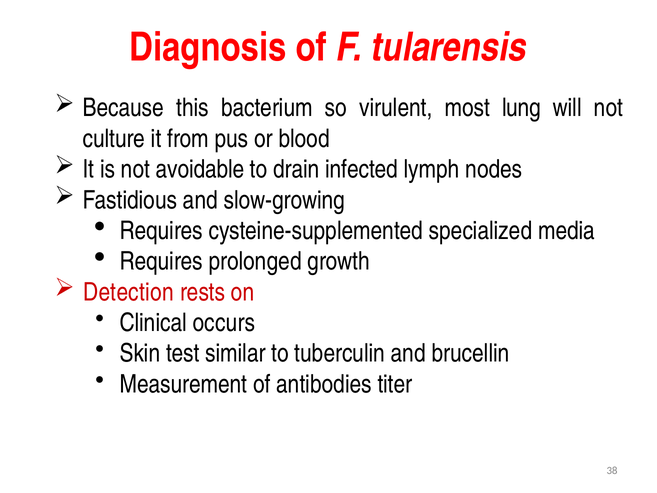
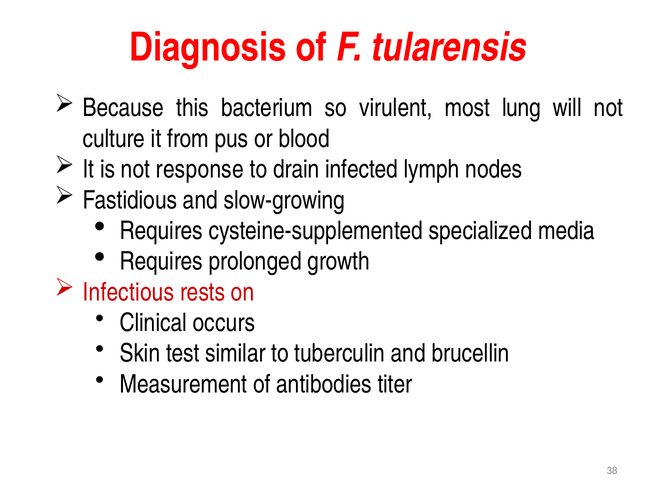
avoidable: avoidable -> response (200, 169)
Detection: Detection -> Infectious (128, 292)
